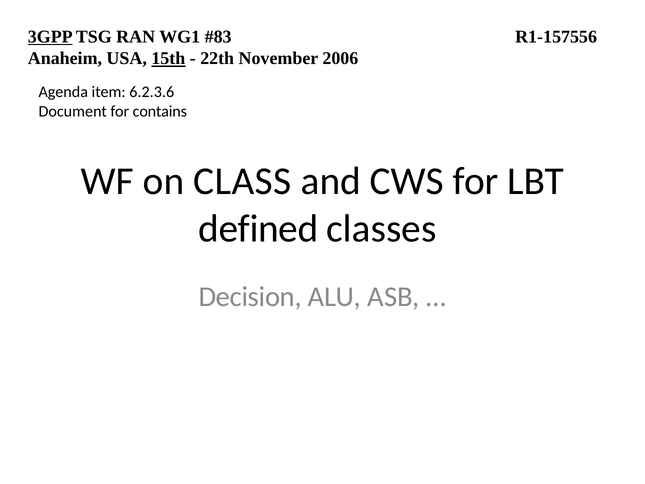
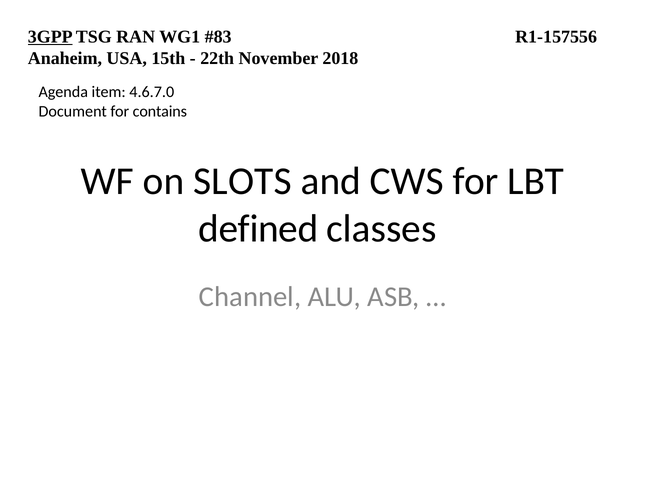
15th underline: present -> none (168, 58)
2006: 2006 -> 2018 (340, 58)
6.2.3.6: 6.2.3.6 -> 4.6.7.0 (152, 92)
CLASS: CLASS -> SLOTS (242, 181)
Decision: Decision -> Channel (250, 297)
